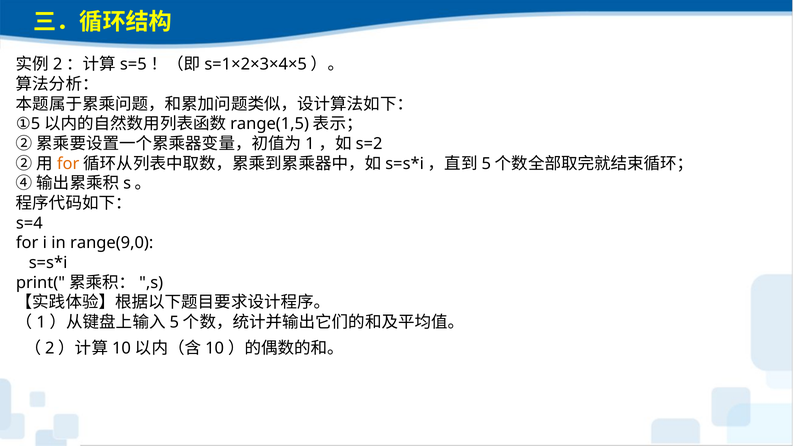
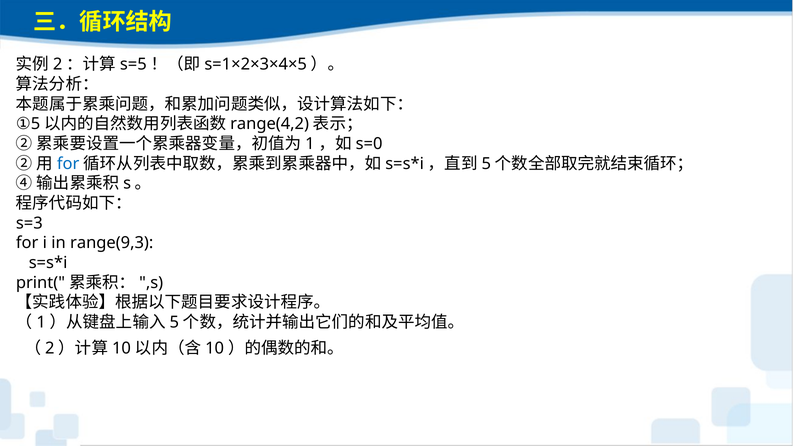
range(1,5: range(1,5 -> range(4,2 (270, 124)
s=2: s=2 -> s=0 (369, 144)
for colour: orange -> blue (68, 164)
s=4: s=4 -> s=3 (29, 223)
range(9,0: range(9,0 -> range(9,3 (112, 243)
